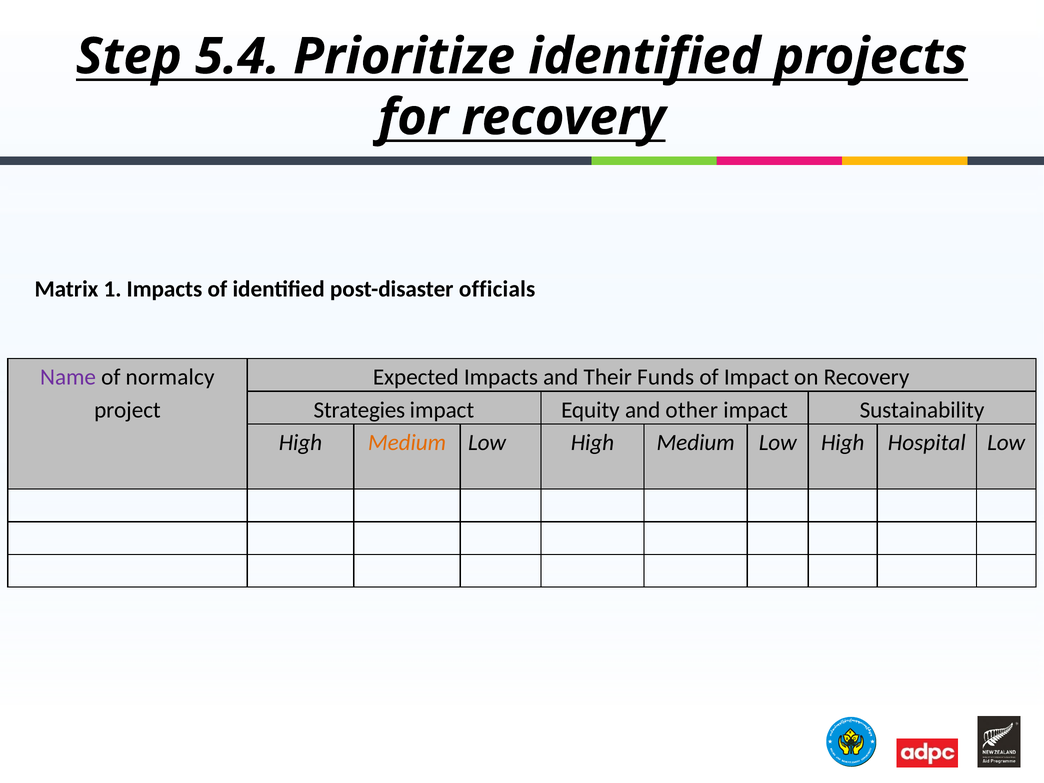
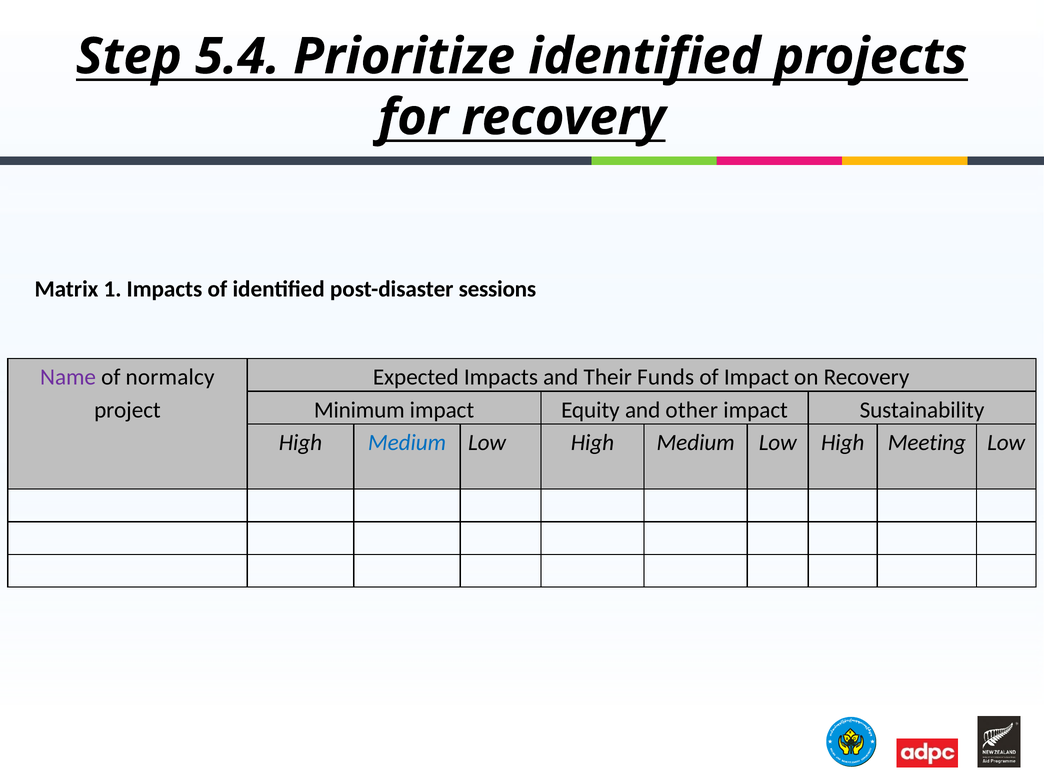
officials: officials -> sessions (497, 289)
Strategies: Strategies -> Minimum (359, 410)
Medium colour: orange -> blue (407, 443)
Hospital: Hospital -> Meeting (927, 443)
